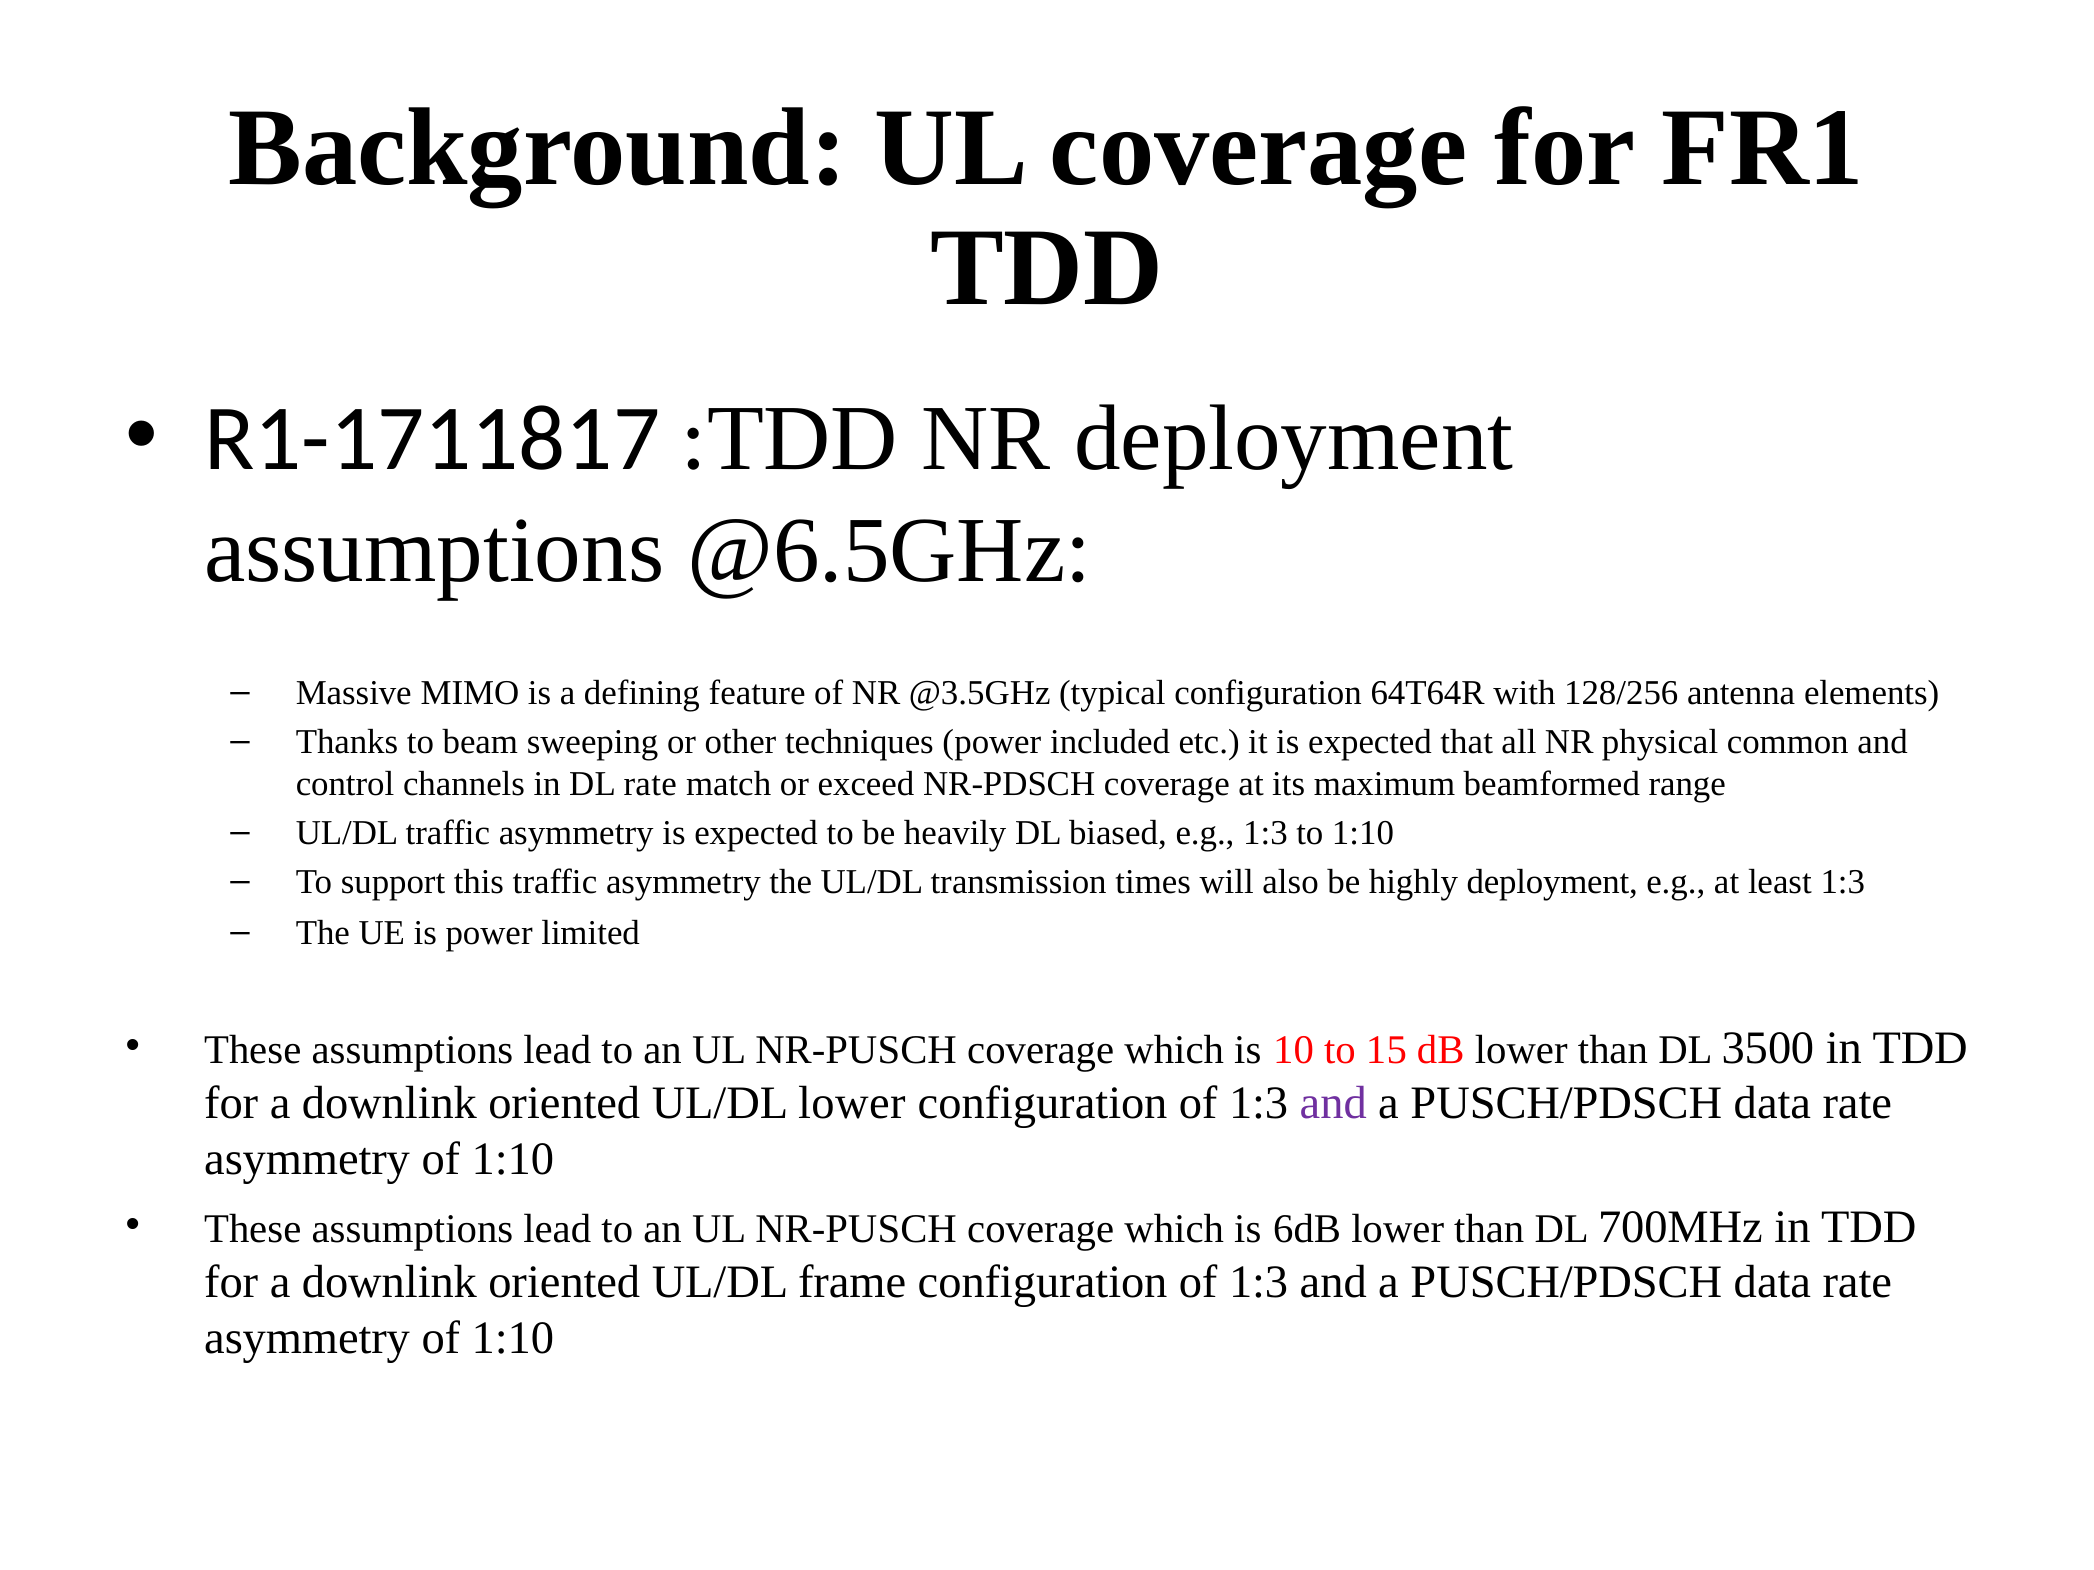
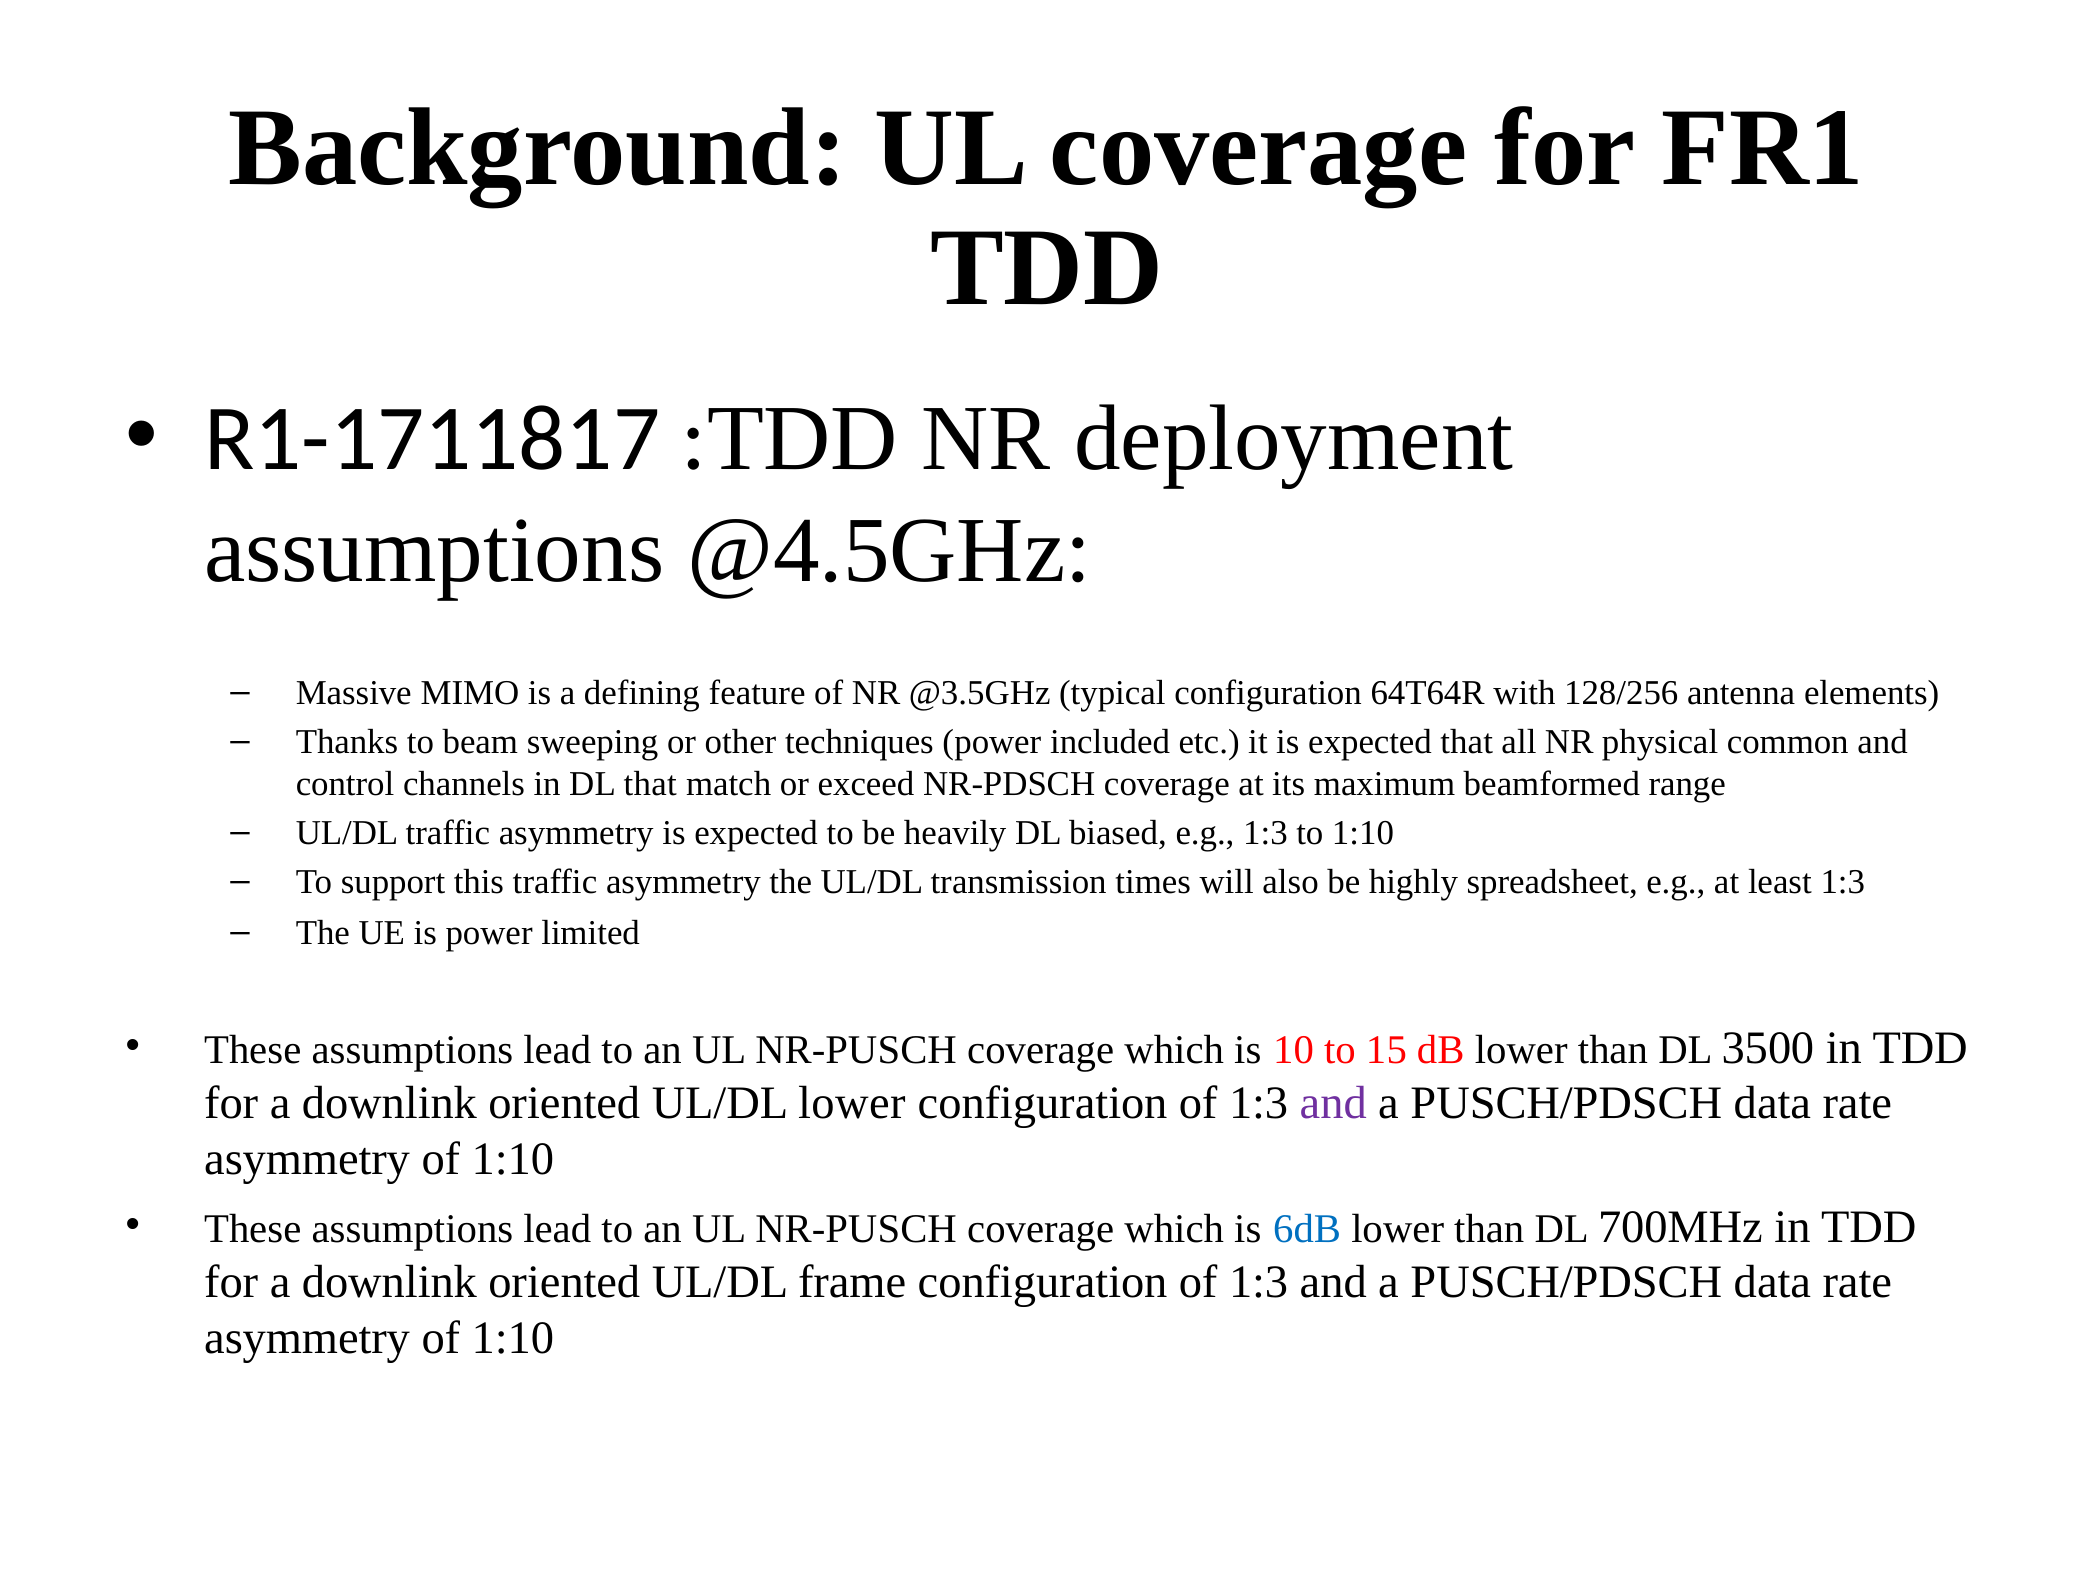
@6.5GHz: @6.5GHz -> @4.5GHz (889, 551)
DL rate: rate -> that (650, 784)
highly deployment: deployment -> spreadsheet (1552, 882)
6dB colour: black -> blue (1307, 1229)
